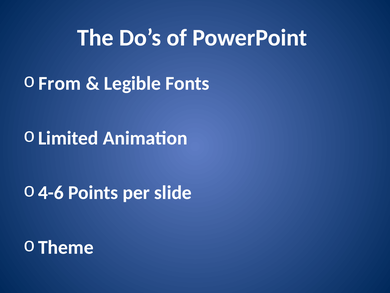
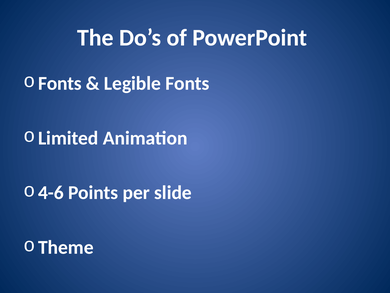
From: From -> Fonts (60, 83)
